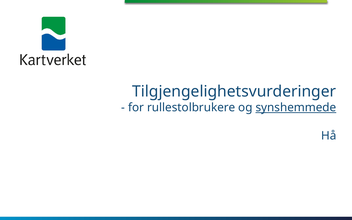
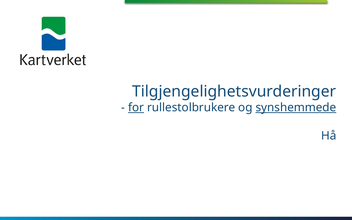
for underline: none -> present (136, 108)
